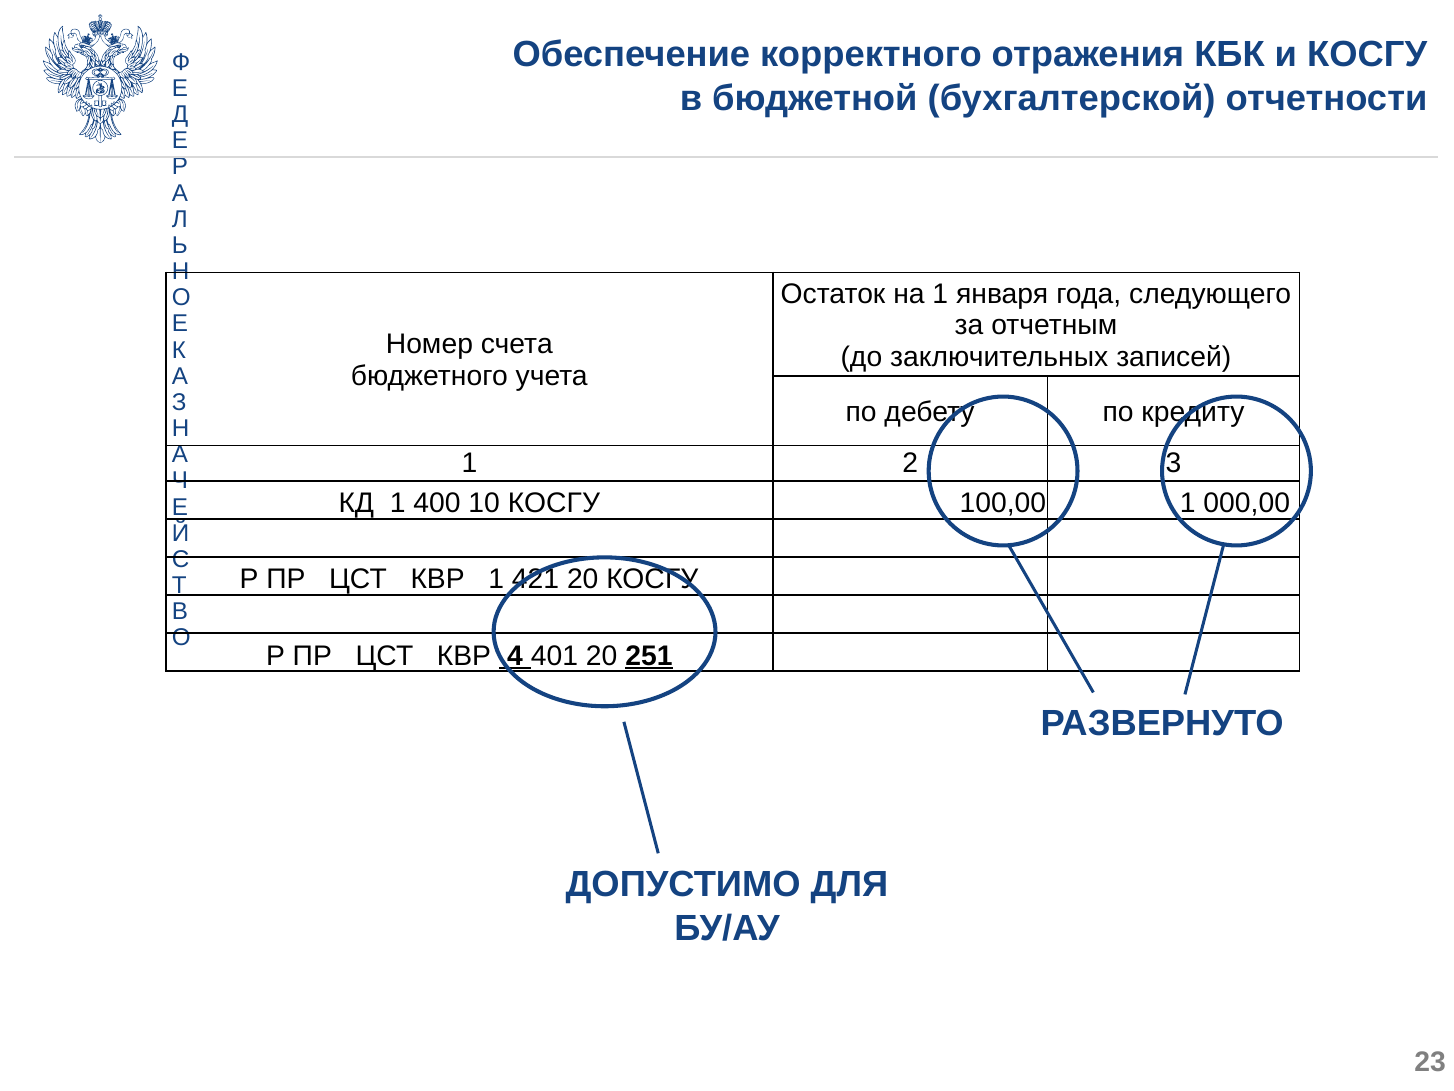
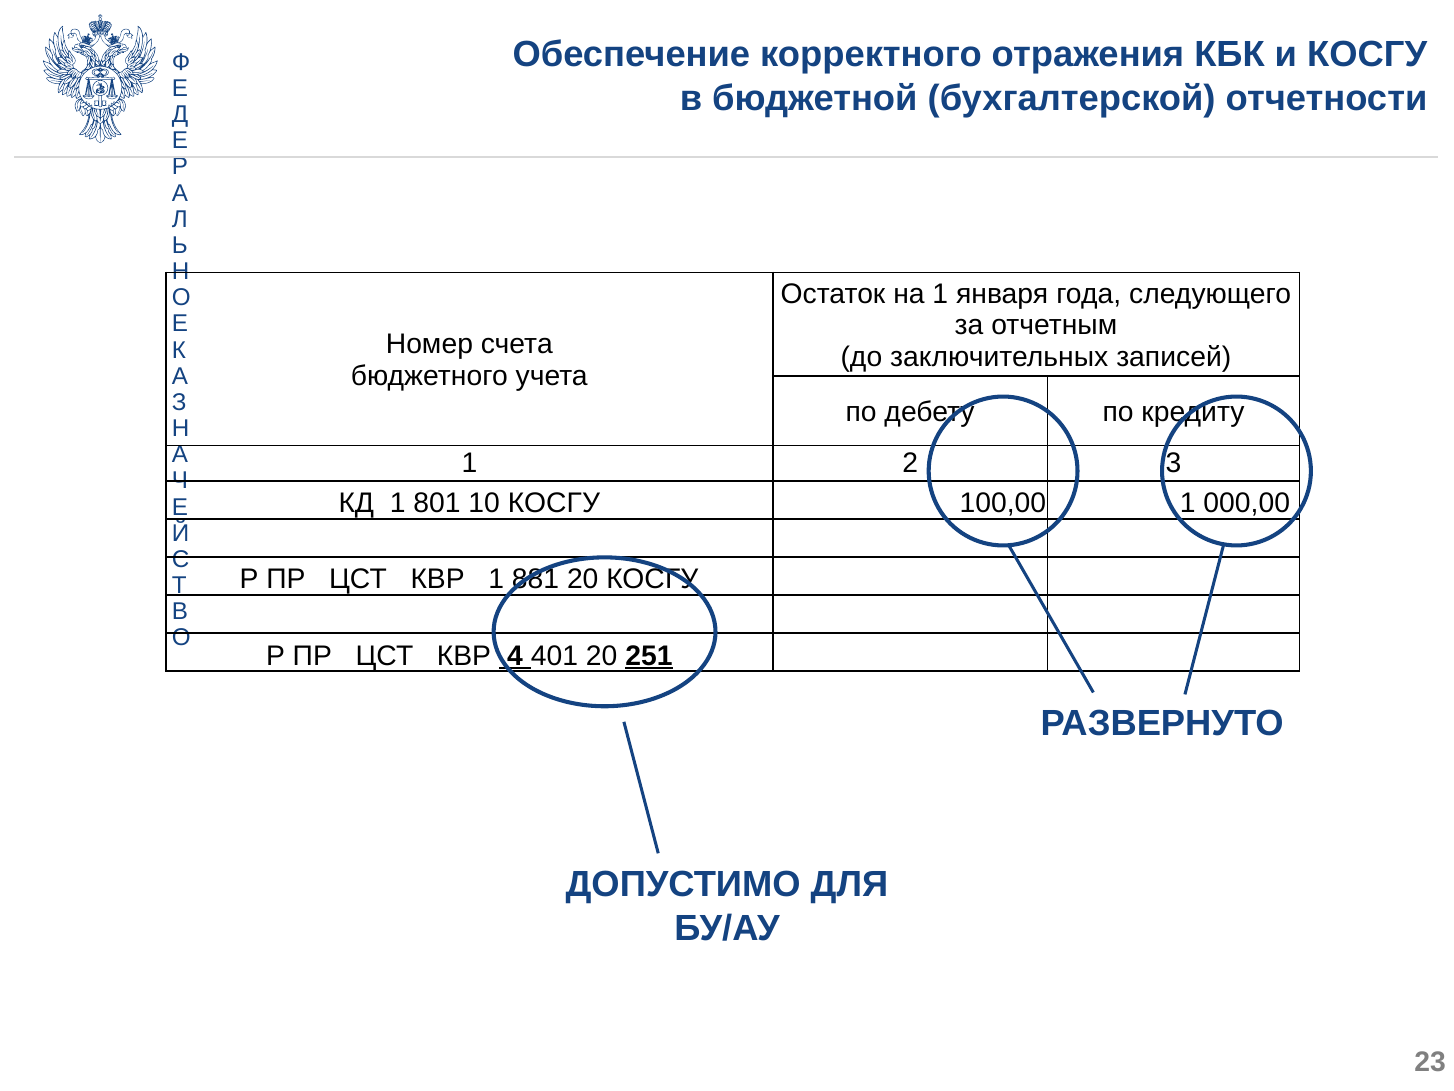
400: 400 -> 801 (437, 503)
421: 421 -> 881 (535, 579)
